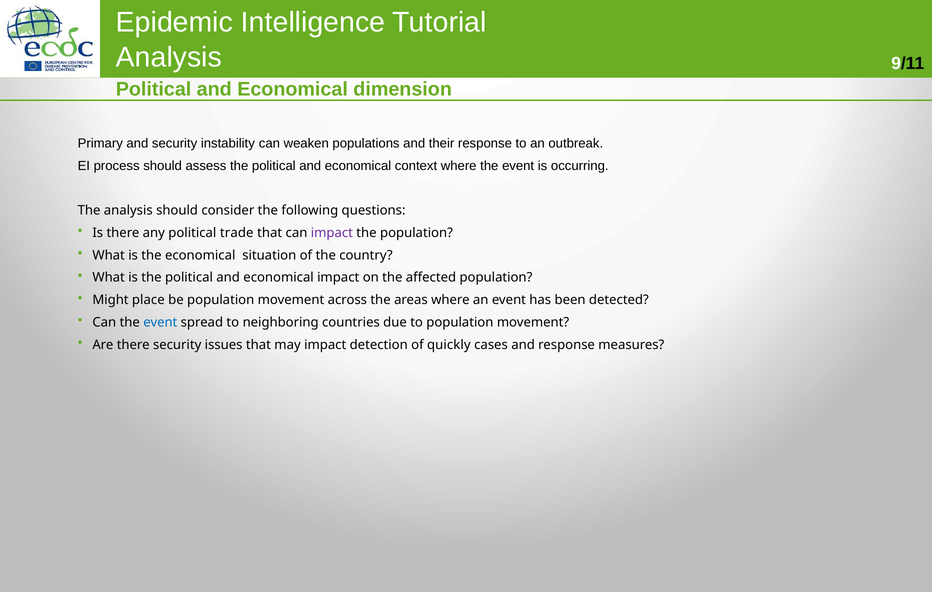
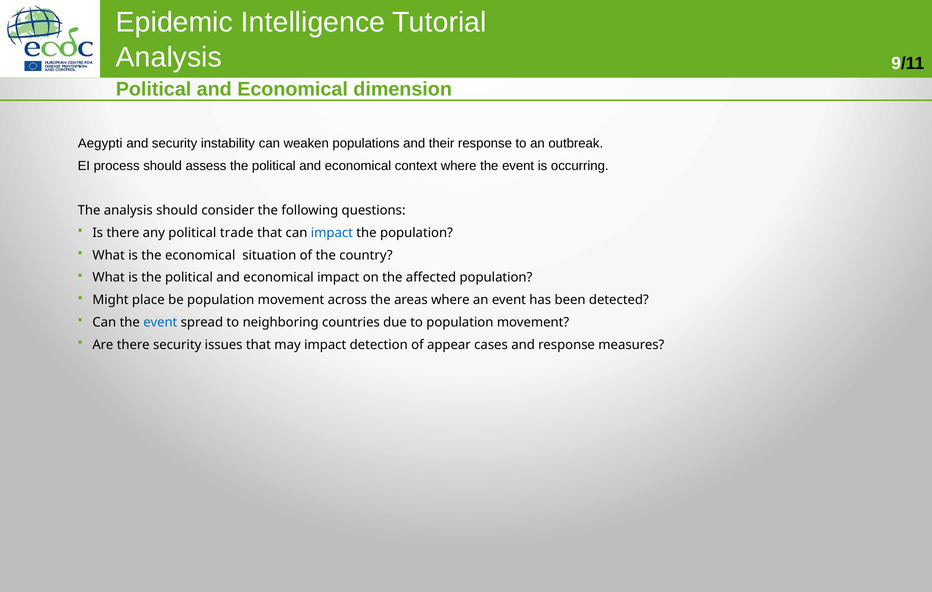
Primary: Primary -> Aegypti (100, 143)
impact colour: purple -> blue (332, 233)
quickly: quickly -> appear (449, 345)
